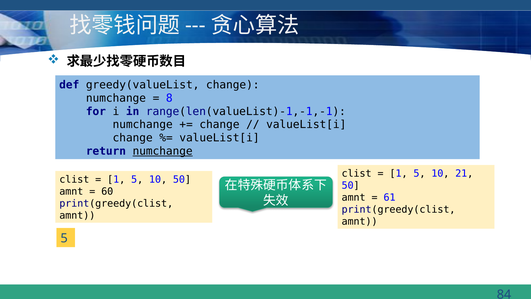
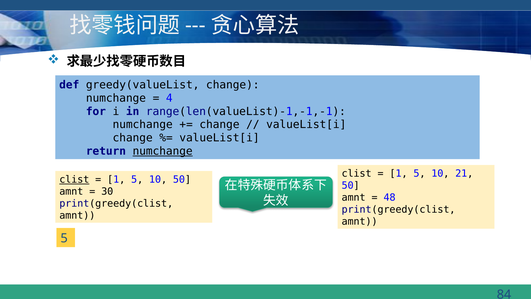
8: 8 -> 4 (169, 98)
clist underline: none -> present (74, 179)
60: 60 -> 30 (107, 191)
61: 61 -> 48 (390, 197)
